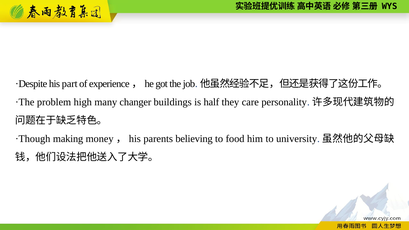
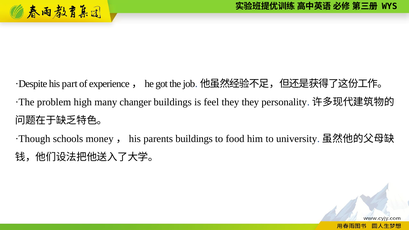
half: half -> feel (211, 102)
they care: care -> they (250, 102)
making: making -> schools (68, 139)
parents believing: believing -> buildings (194, 139)
